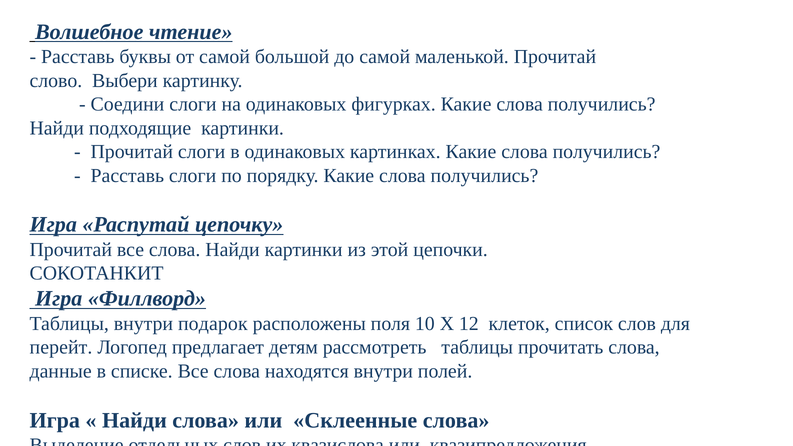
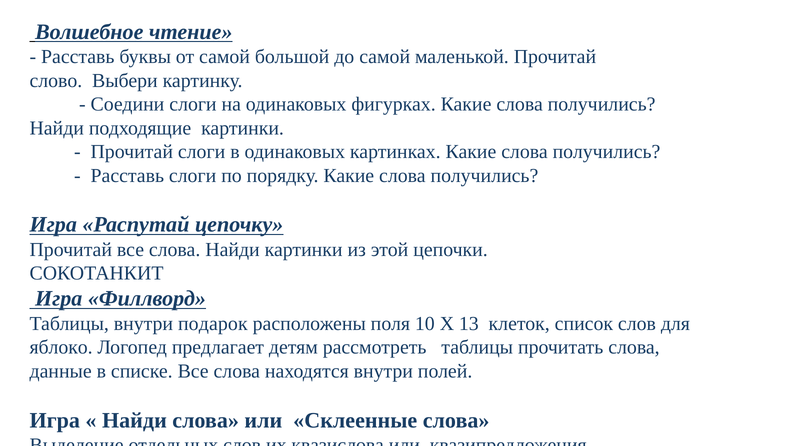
12: 12 -> 13 (469, 324)
перейт: перейт -> яблоко (61, 347)
